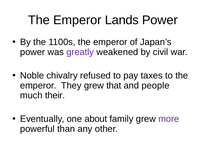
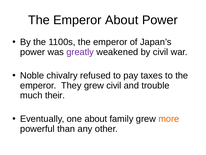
Emperor Lands: Lands -> About (122, 20)
grew that: that -> civil (114, 85)
people: people -> trouble (156, 85)
more colour: purple -> orange (169, 119)
